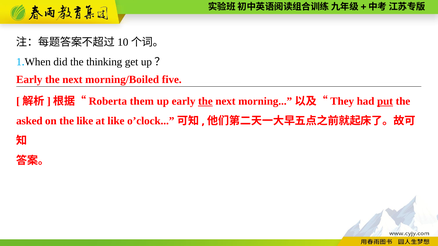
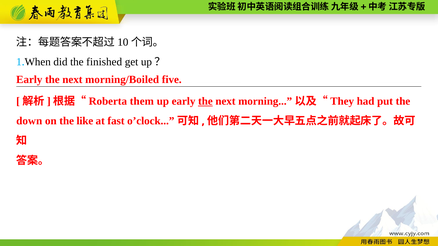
thinking: thinking -> finished (104, 62)
put underline: present -> none (385, 102)
asked: asked -> down (29, 121)
at like: like -> fast (116, 121)
